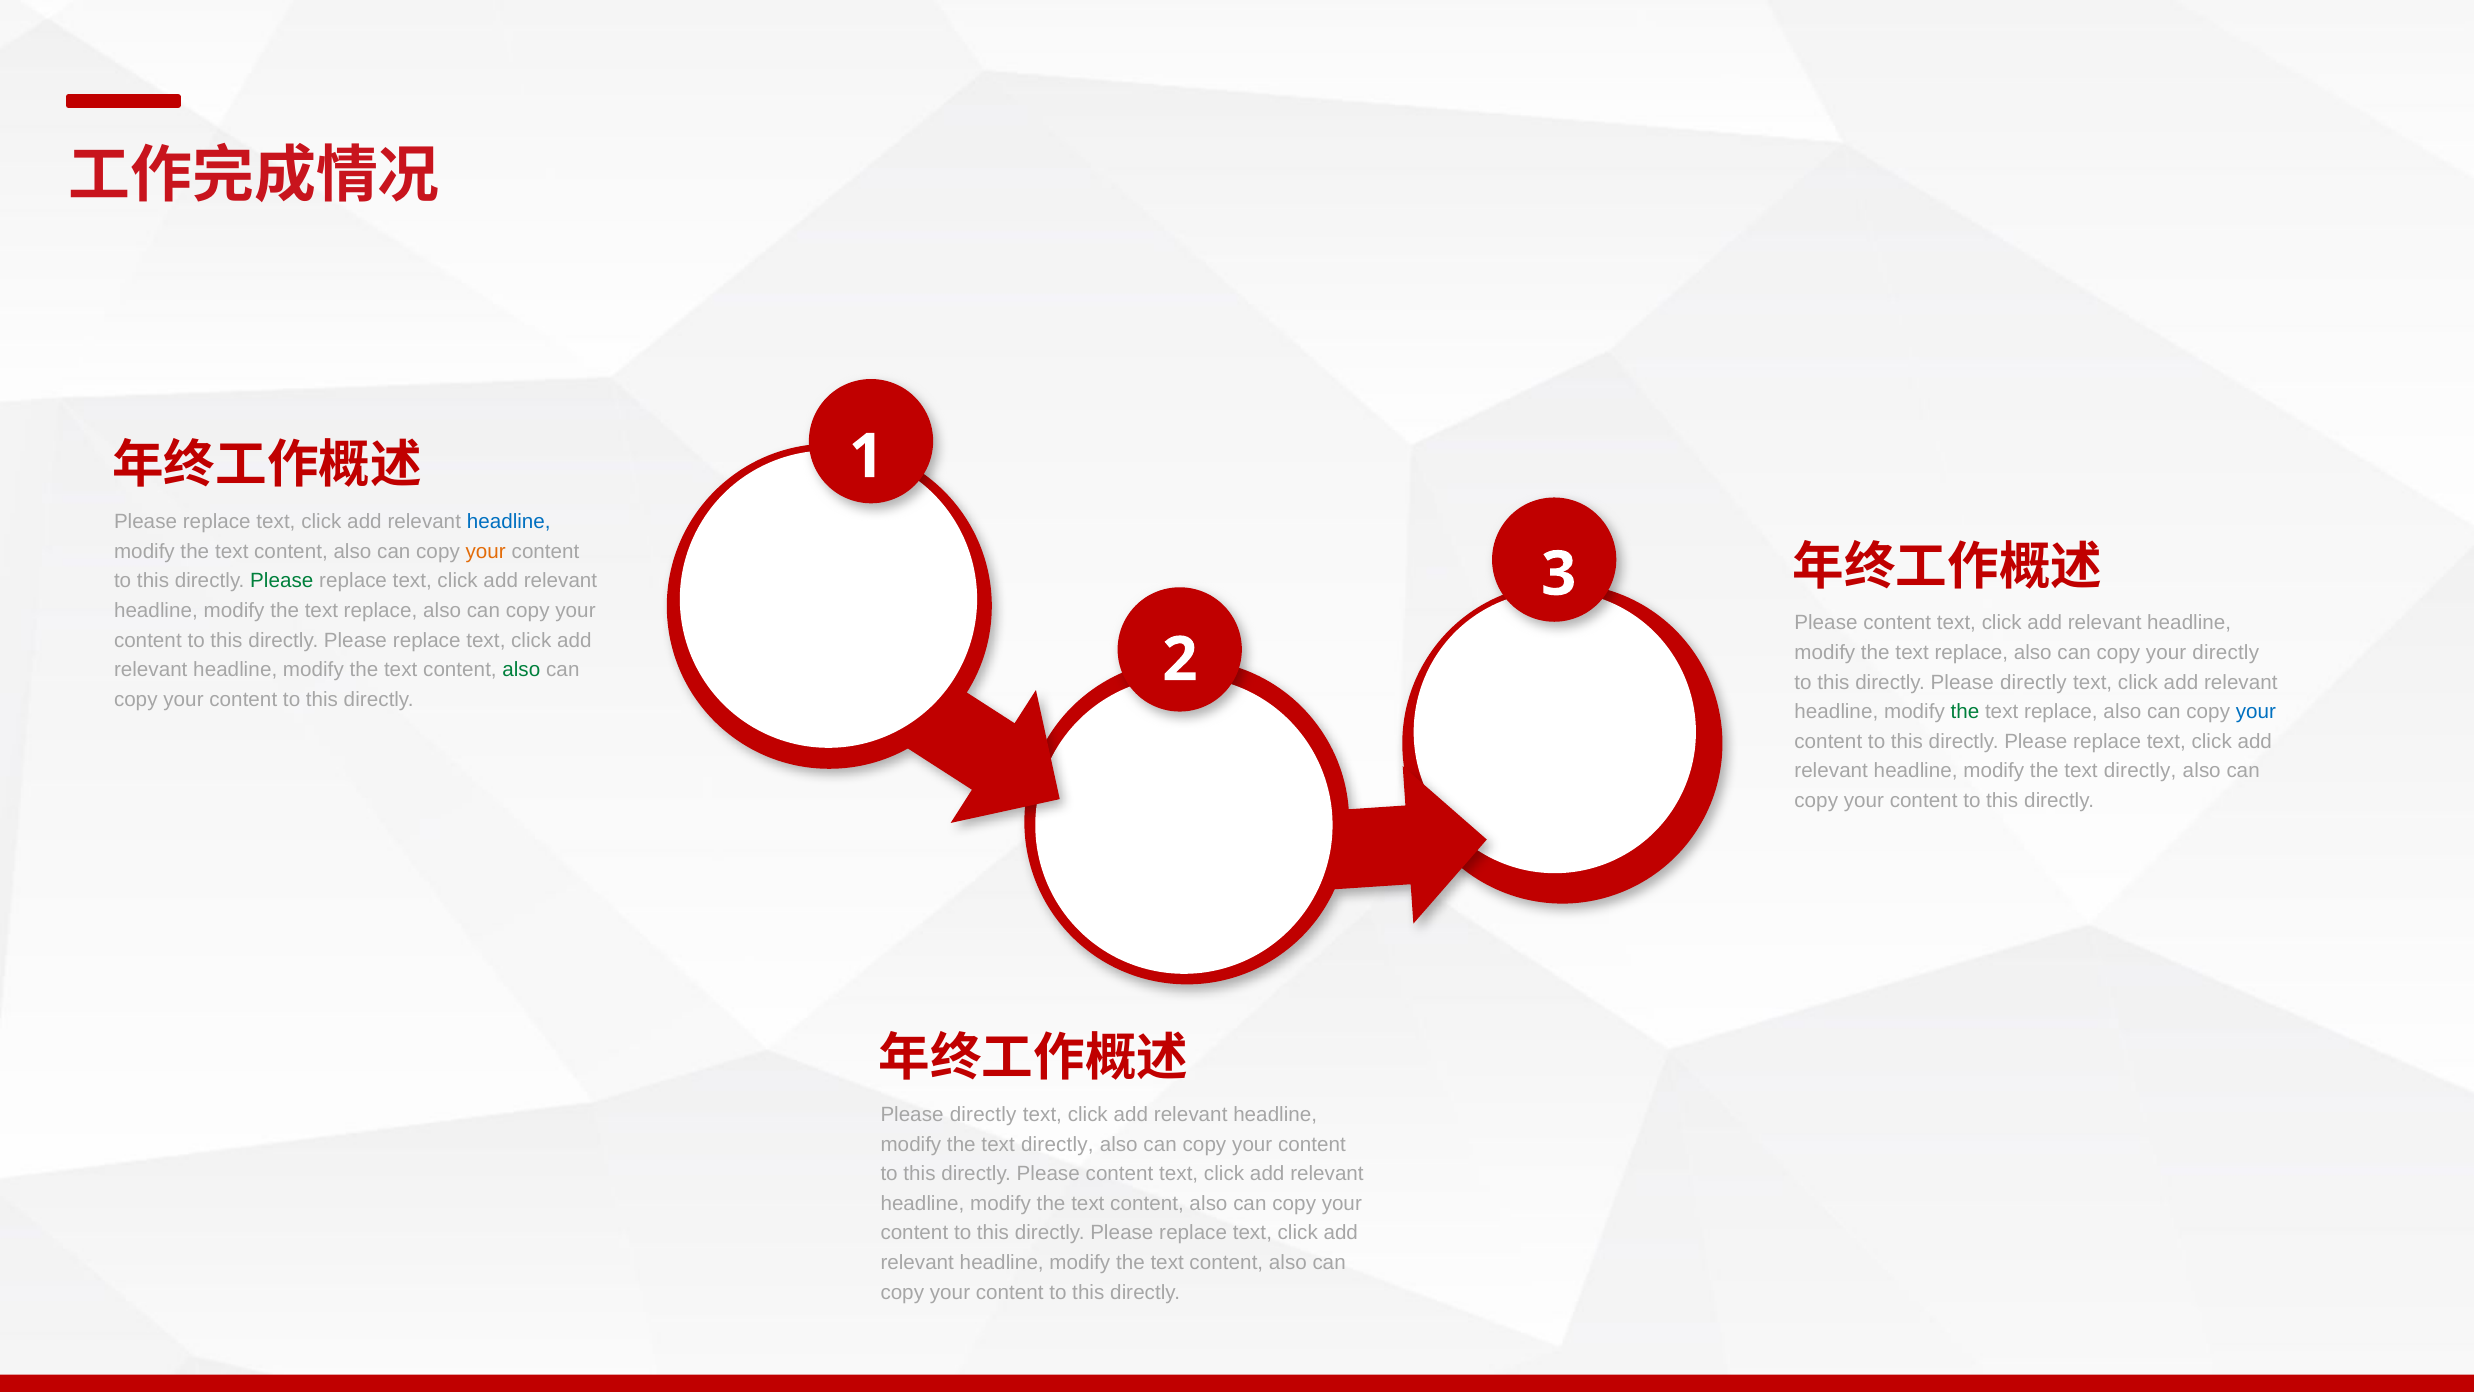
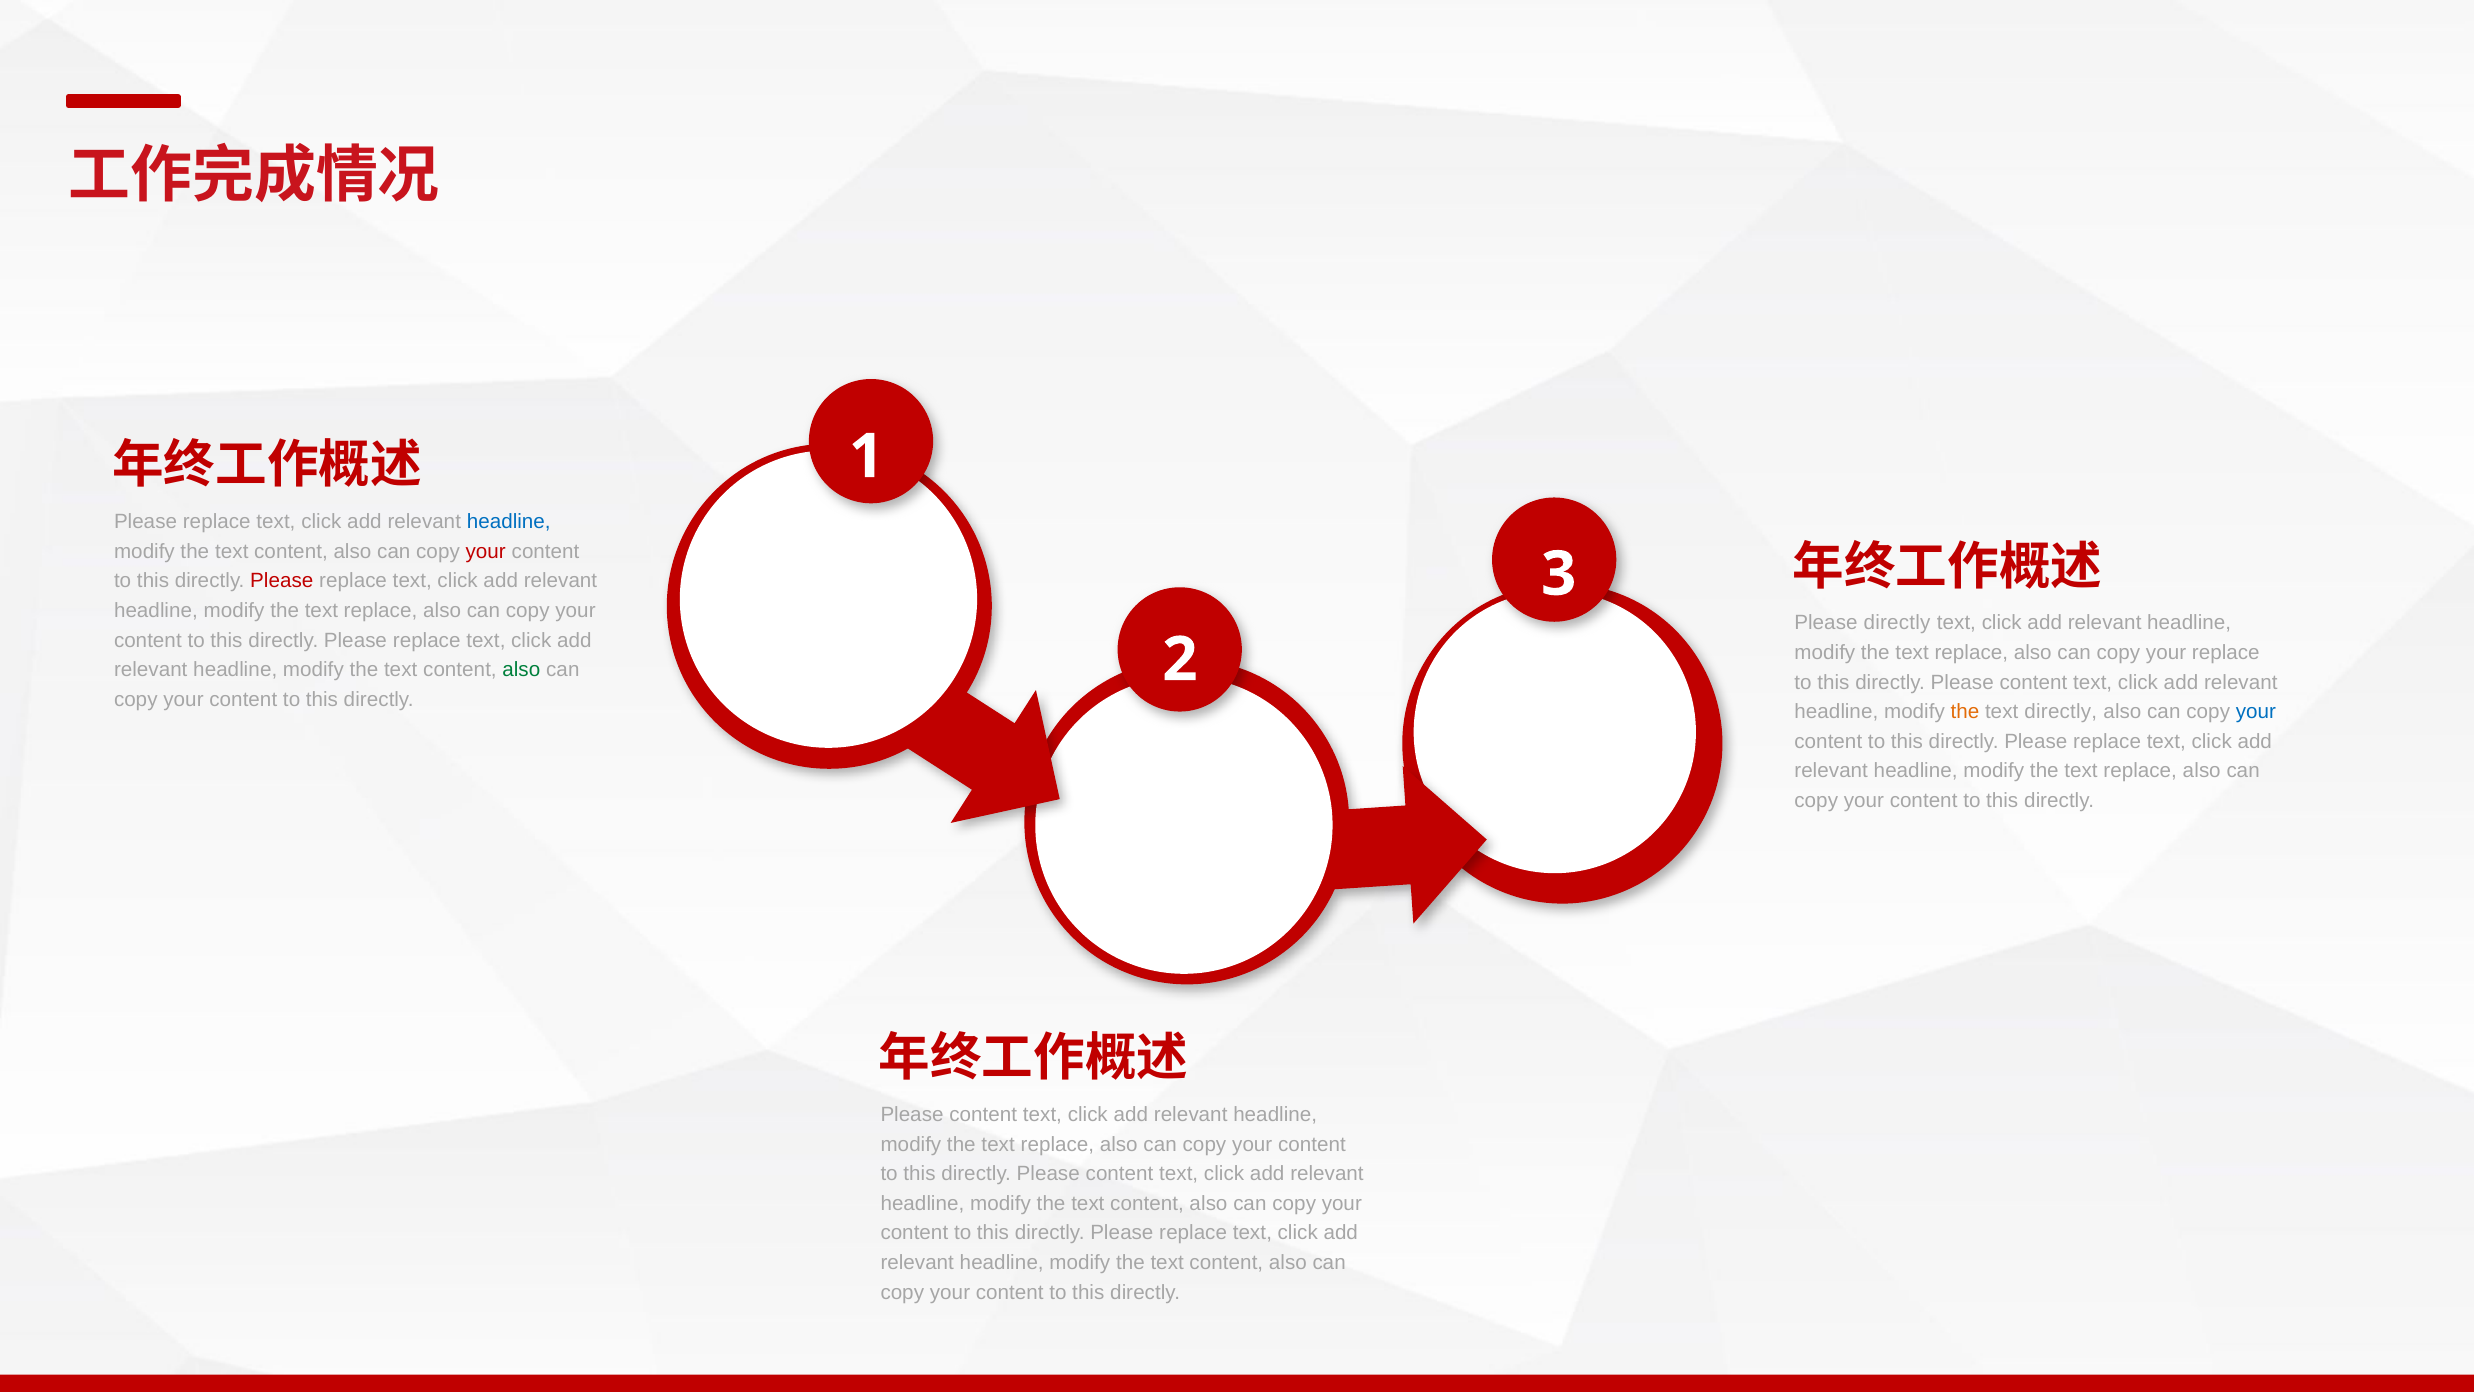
your colour: orange -> red (486, 551)
Please colour: green -> red (282, 581)
content: content -> directly (1897, 623)
your directly: directly -> replace (2226, 653)
directly: directly -> content (2033, 682)
the colour: green -> orange (1965, 712)
replace: replace -> directly (2061, 712)
directly: directly -> replace (2140, 771)
directly: directly -> content (983, 1114)
directly: directly -> replace (1057, 1144)
